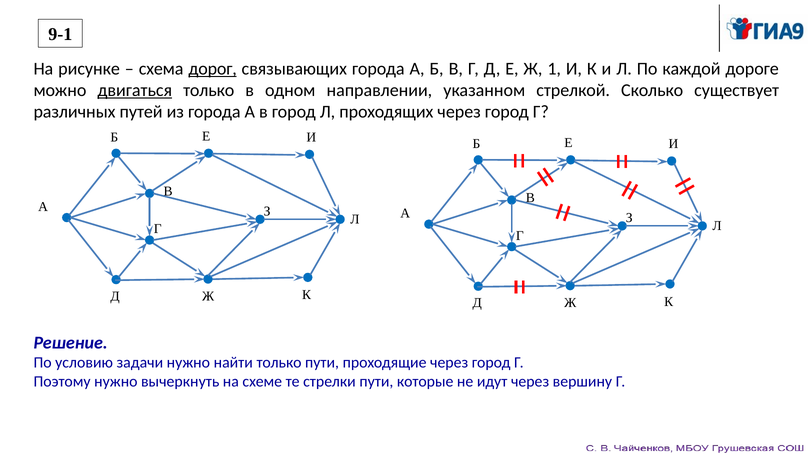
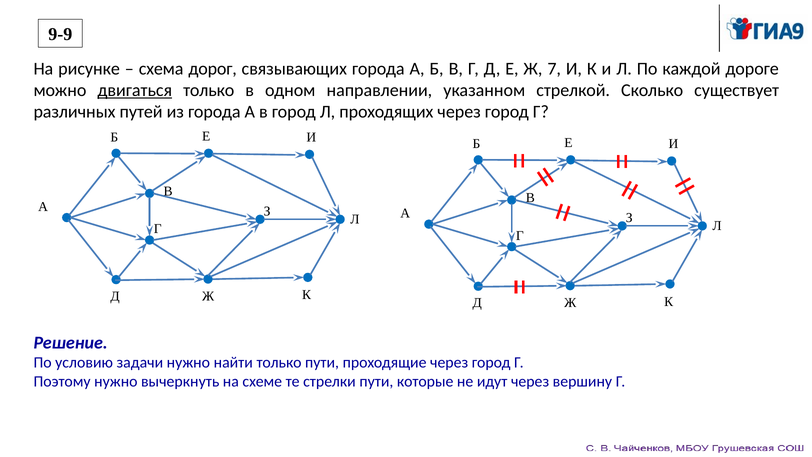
9-1: 9-1 -> 9-9 (60, 35)
дорог underline: present -> none (213, 69)
1: 1 -> 7 (554, 69)
